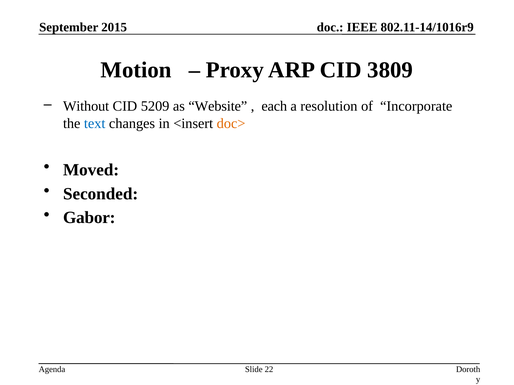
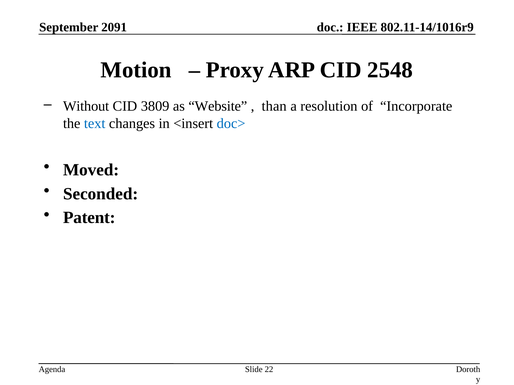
2015: 2015 -> 2091 (114, 27)
3809: 3809 -> 2548 (390, 70)
5209: 5209 -> 3809 (155, 106)
each: each -> than (274, 106)
doc> colour: orange -> blue (231, 124)
Gabor: Gabor -> Patent (89, 218)
